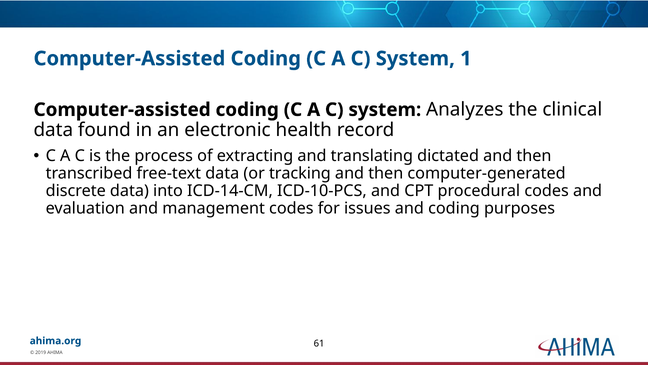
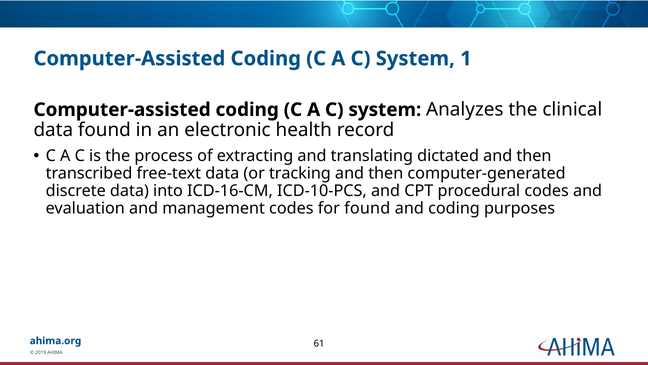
ICD-14-CM: ICD-14-CM -> ICD-16-CM (230, 191)
for issues: issues -> found (367, 208)
